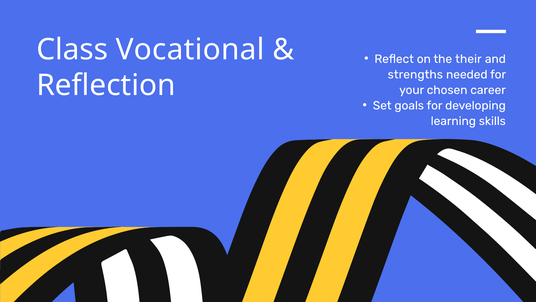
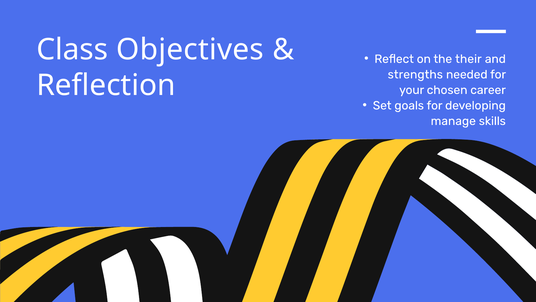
Vocational: Vocational -> Objectives (190, 50)
learning: learning -> manage (453, 121)
